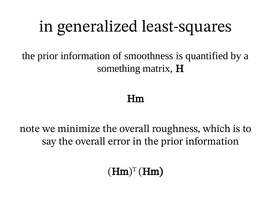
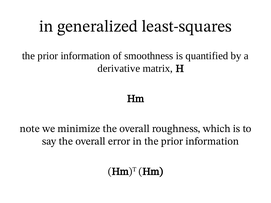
something: something -> derivative (119, 68)
